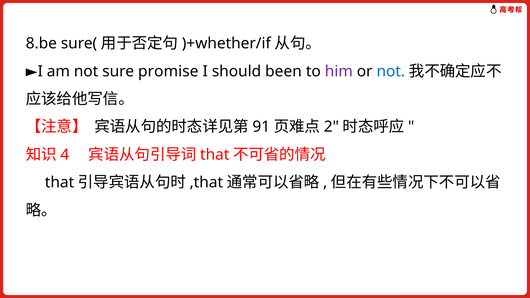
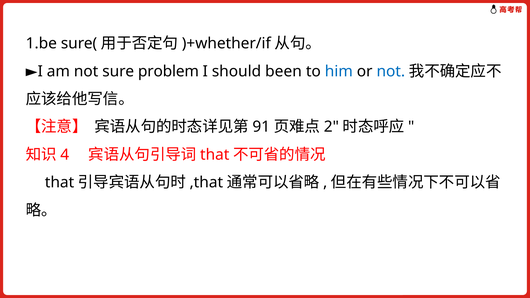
8.be: 8.be -> 1.be (41, 43)
promise: promise -> problem (168, 71)
him colour: purple -> blue (339, 71)
